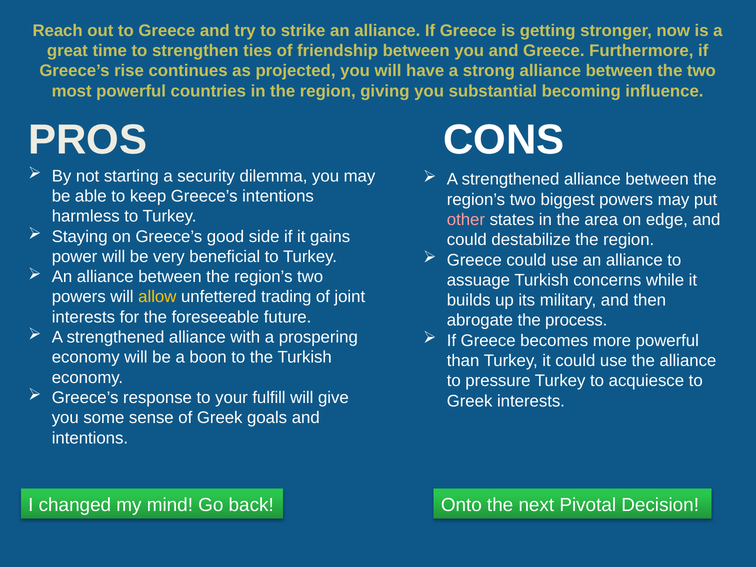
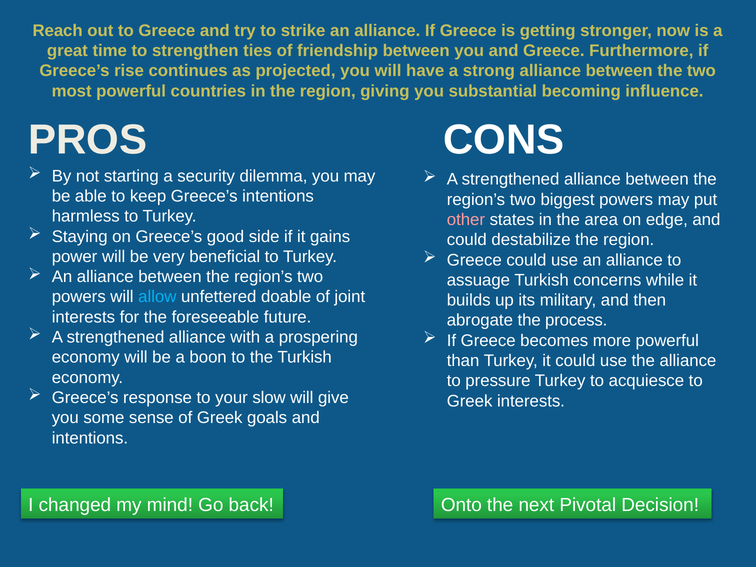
allow colour: yellow -> light blue (157, 297)
trading: trading -> doable (286, 297)
fulfill: fulfill -> slow (269, 398)
